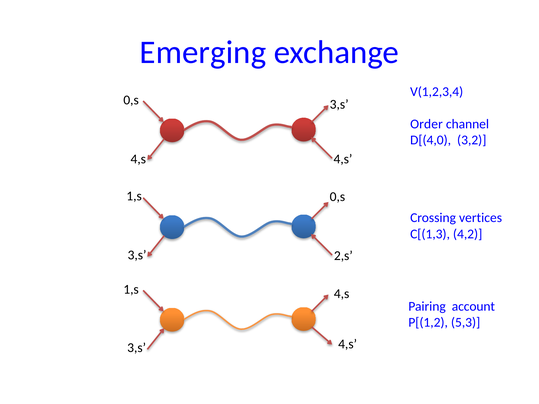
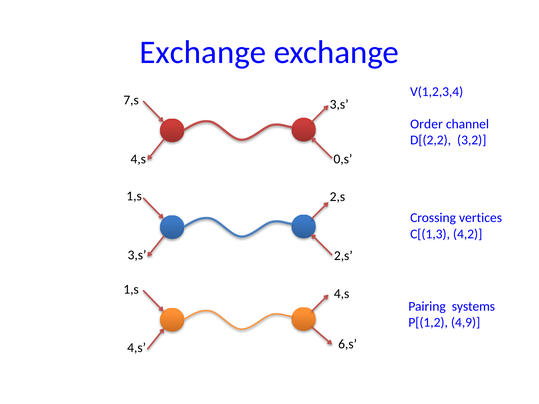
Emerging: Emerging -> Exchange (203, 52)
0,s: 0,s -> 7,s (131, 100)
D[(4,0: D[(4,0 -> D[(2,2 (431, 140)
4,s: 4,s -> 0,s (343, 159)
0,s: 0,s -> 2,s (337, 197)
account: account -> systems (473, 306)
5,3: 5,3 -> 4,9 (466, 323)
4,s: 4,s -> 6,s (348, 344)
3,s: 3,s -> 4,s (137, 348)
